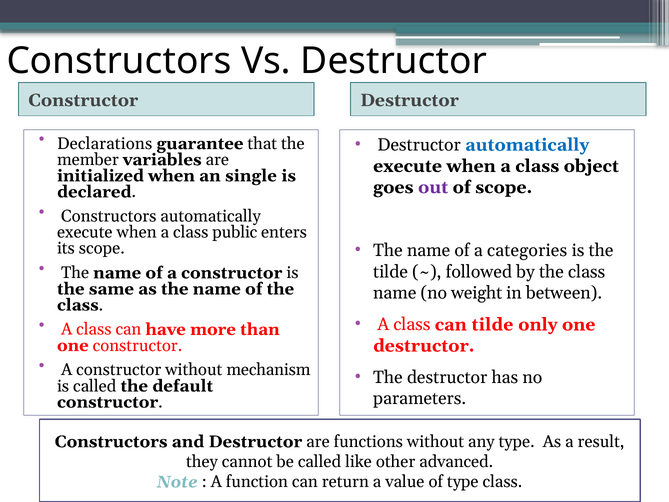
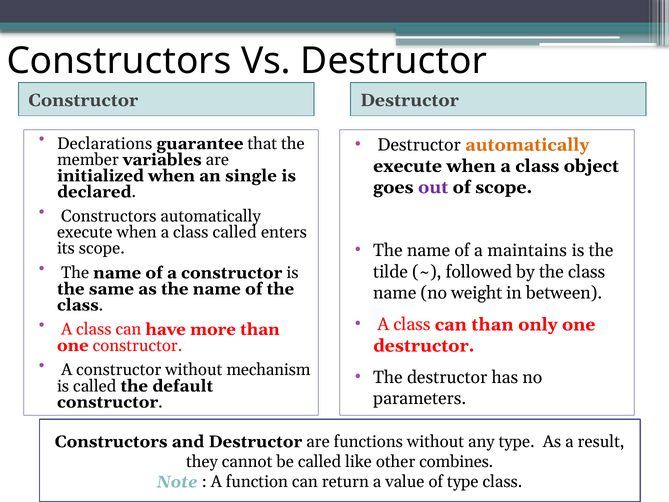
automatically colour: blue -> orange (527, 145)
class public: public -> called (235, 232)
categories: categories -> maintains (527, 250)
can tilde: tilde -> than (492, 324)
advanced: advanced -> combines (456, 462)
